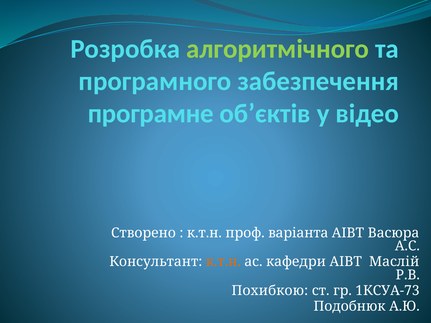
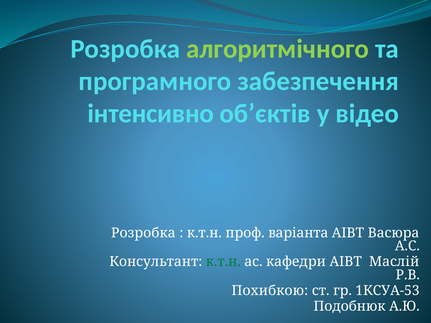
програмне: програмне -> інтенсивно (151, 114)
Створено: Створено -> Розробка (143, 233)
к.т.н colour: orange -> green (223, 262)
1КСУА-73: 1КСУА-73 -> 1КСУА-53 (387, 291)
